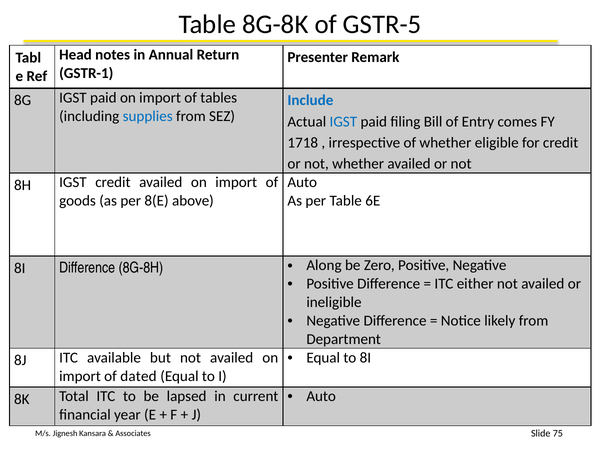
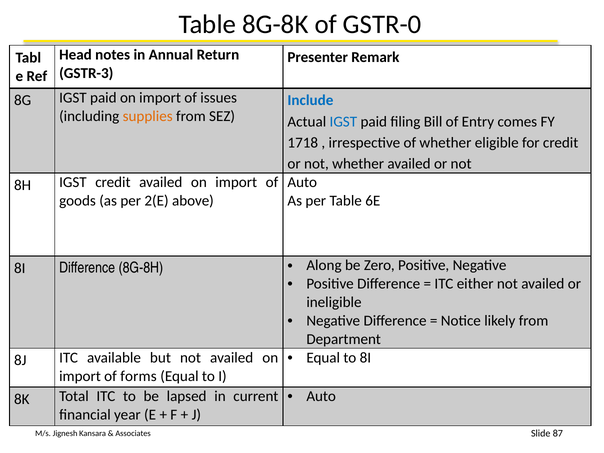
GSTR-5: GSTR-5 -> GSTR-0 (382, 25)
GSTR-1: GSTR-1 -> GSTR-3 (86, 73)
tables: tables -> issues (219, 98)
supplies colour: blue -> orange (148, 116)
8(E: 8(E -> 2(E (157, 201)
dated: dated -> forms (138, 376)
75: 75 -> 87 (558, 433)
